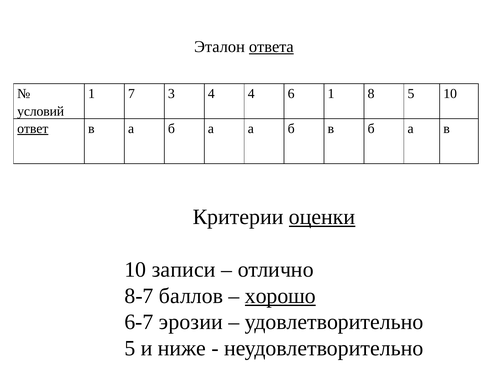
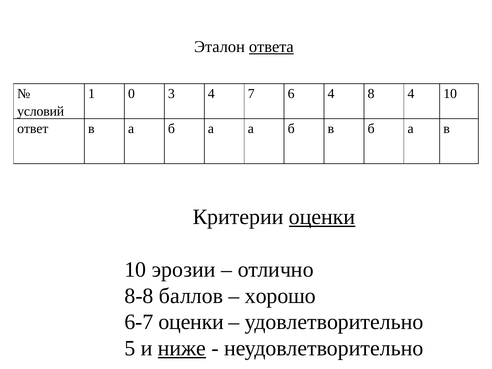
7: 7 -> 0 (131, 94)
4 4: 4 -> 7 (251, 94)
6 1: 1 -> 4 (331, 94)
8 5: 5 -> 4 (411, 94)
ответ underline: present -> none (33, 129)
записи: записи -> эрозии (184, 270)
8-7: 8-7 -> 8-8 (139, 296)
хорошо underline: present -> none (280, 296)
6-7 эрозии: эрозии -> оценки (191, 322)
ниже underline: none -> present (182, 348)
